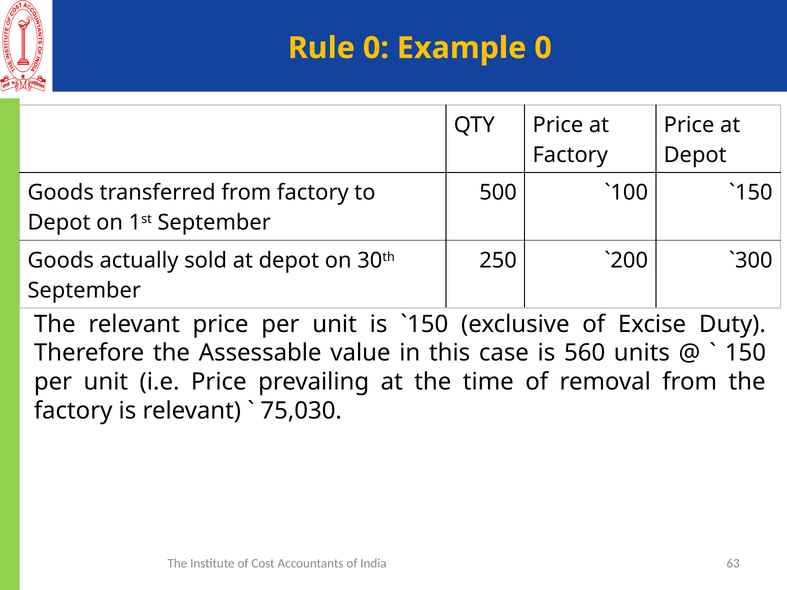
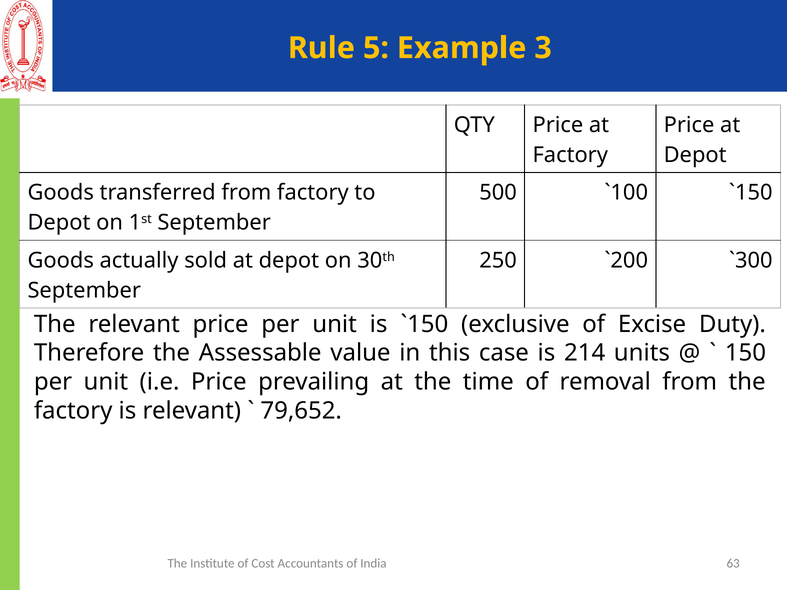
Rule 0: 0 -> 5 (376, 48)
Example 0: 0 -> 3 (543, 48)
560: 560 -> 214 (585, 353)
75,030: 75,030 -> 79,652 (301, 411)
